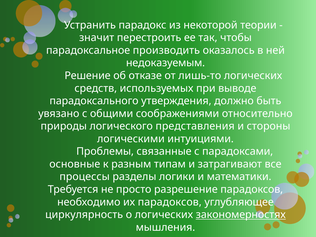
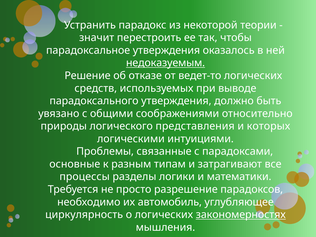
парадоксальное производить: производить -> утверждения (166, 50)
недоказуемым underline: none -> present (166, 63)
лишь-то: лишь-то -> ведет-то (200, 76)
стороны: стороны -> которых (268, 126)
их парадоксов: парадоксов -> автомобиль (170, 202)
